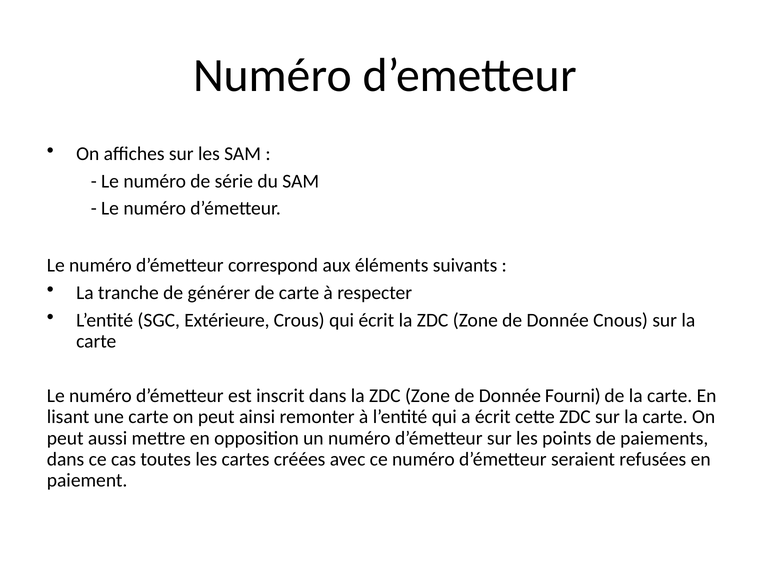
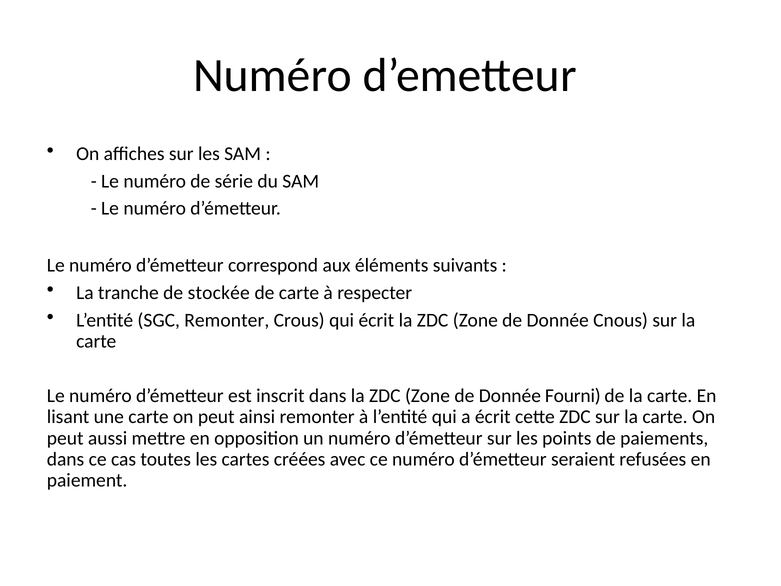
générer: générer -> stockée (219, 293)
SGC Extérieure: Extérieure -> Remonter (227, 320)
